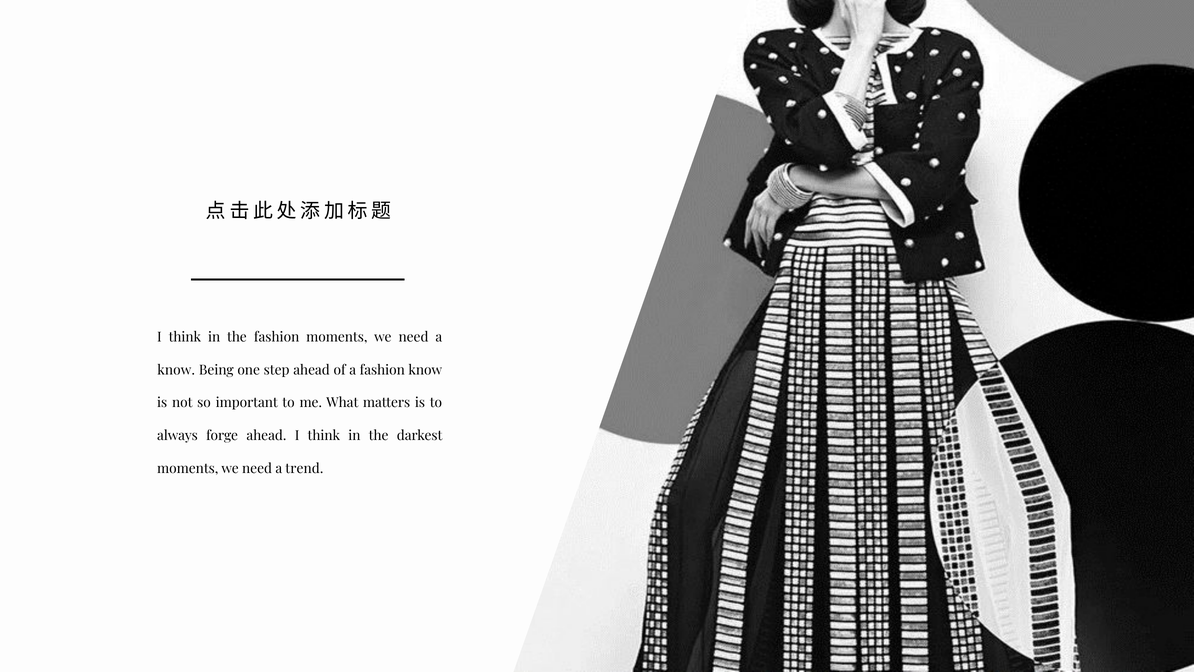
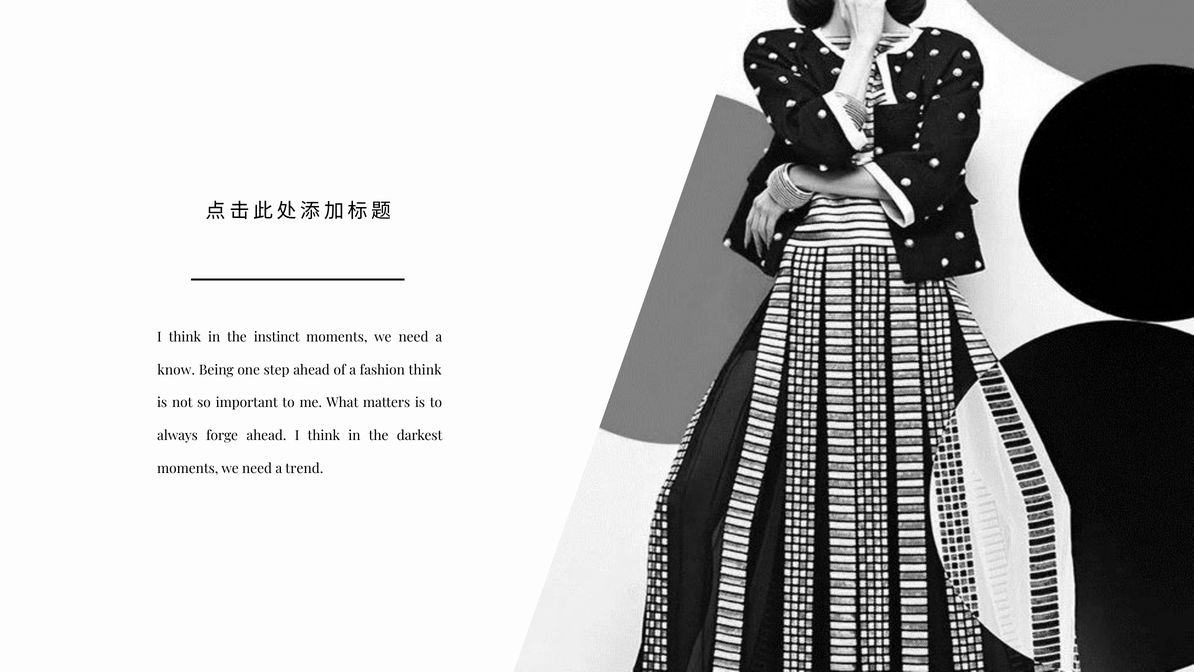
the fashion: fashion -> instinct (277, 337)
fashion know: know -> think (425, 370)
